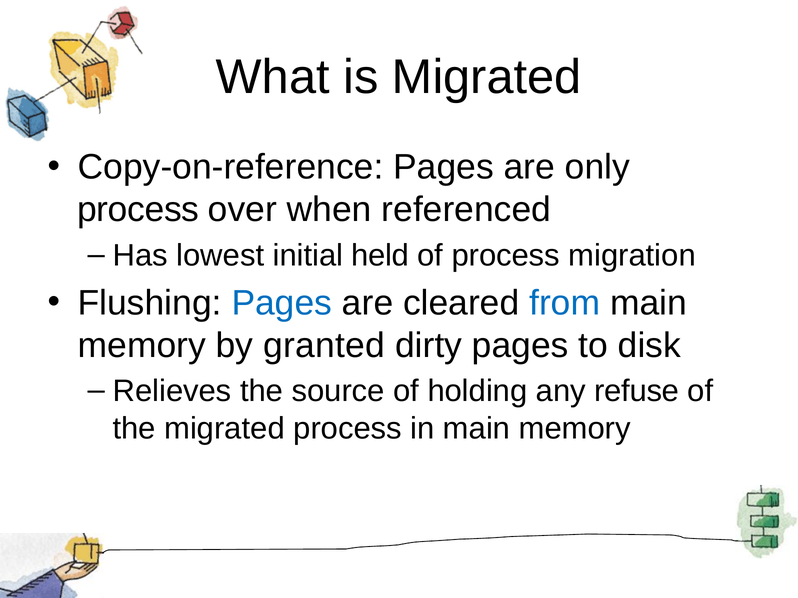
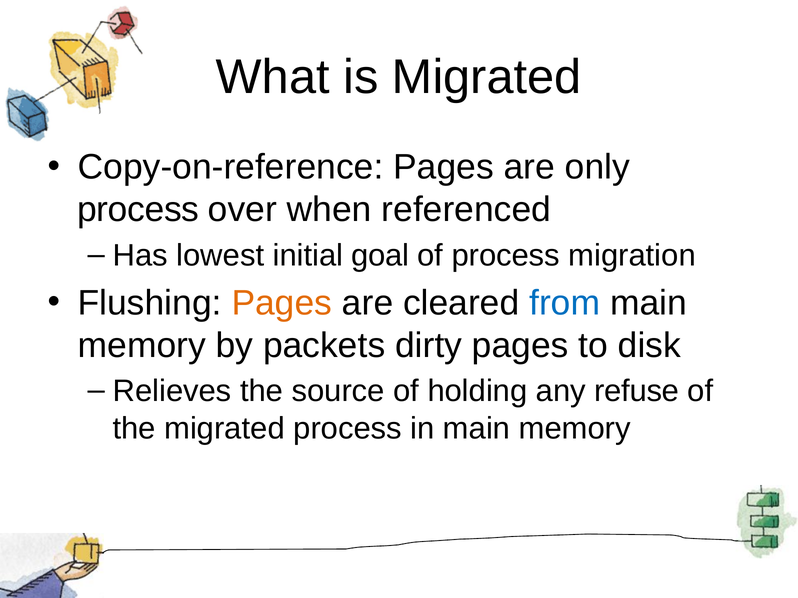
held: held -> goal (380, 256)
Pages colour: blue -> orange (282, 303)
granted: granted -> packets (324, 346)
